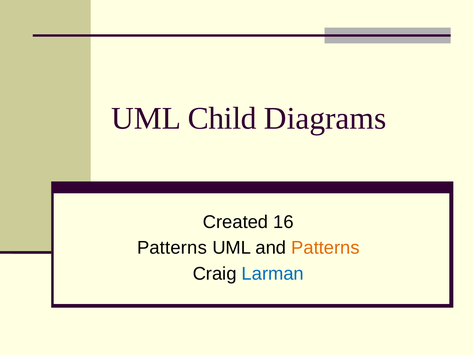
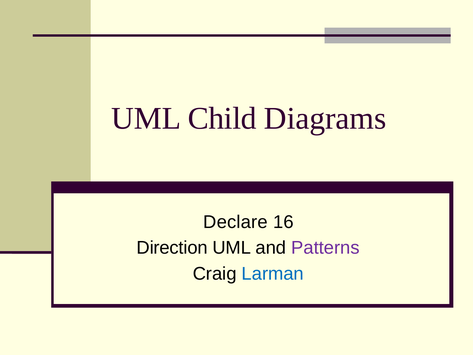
Created: Created -> Declare (235, 222)
Patterns: Patterns -> Direction (172, 248)
Patterns colour: orange -> purple (325, 248)
